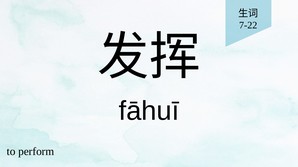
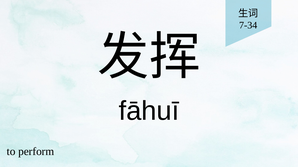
7-22: 7-22 -> 7-34 (248, 25)
